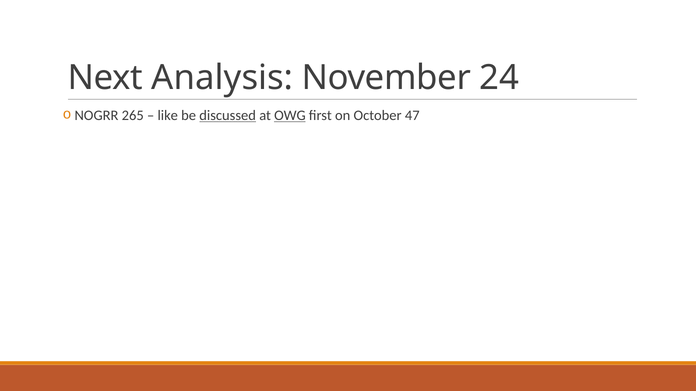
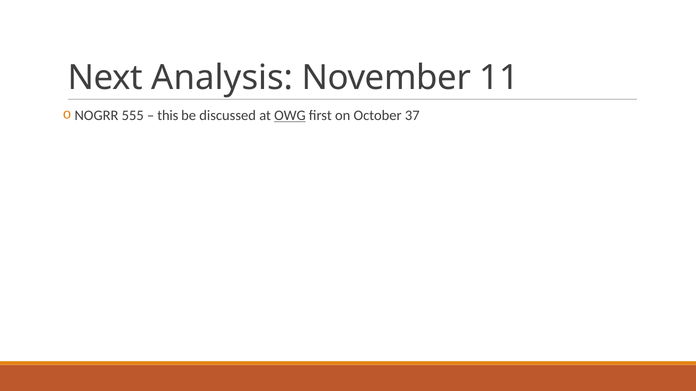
24: 24 -> 11 (499, 78)
265: 265 -> 555 (133, 116)
like: like -> this (168, 116)
discussed underline: present -> none (228, 116)
47: 47 -> 37 (412, 116)
